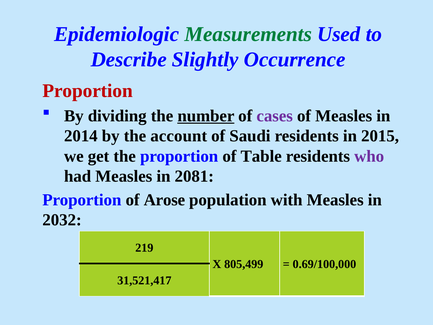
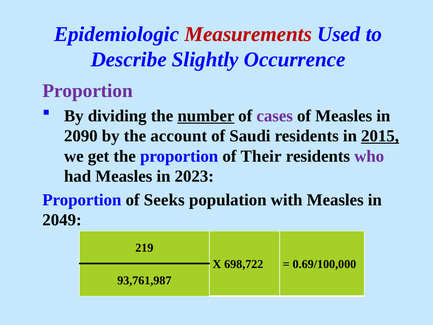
Measurements colour: green -> red (248, 34)
Proportion colour: red -> purple (88, 91)
2014: 2014 -> 2090 (81, 136)
2015 underline: none -> present (380, 136)
Table: Table -> Their (261, 156)
2081: 2081 -> 2023 (194, 176)
Arose: Arose -> Seeks (164, 200)
2032: 2032 -> 2049 (62, 220)
805,499: 805,499 -> 698,722 (244, 264)
31,521,417: 31,521,417 -> 93,761,987 (144, 280)
